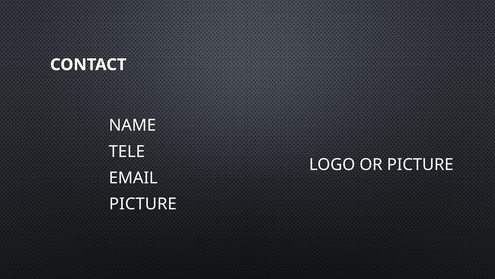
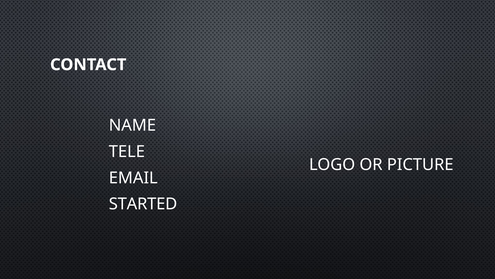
PICTURE: PICTURE -> STARTED (143, 204)
